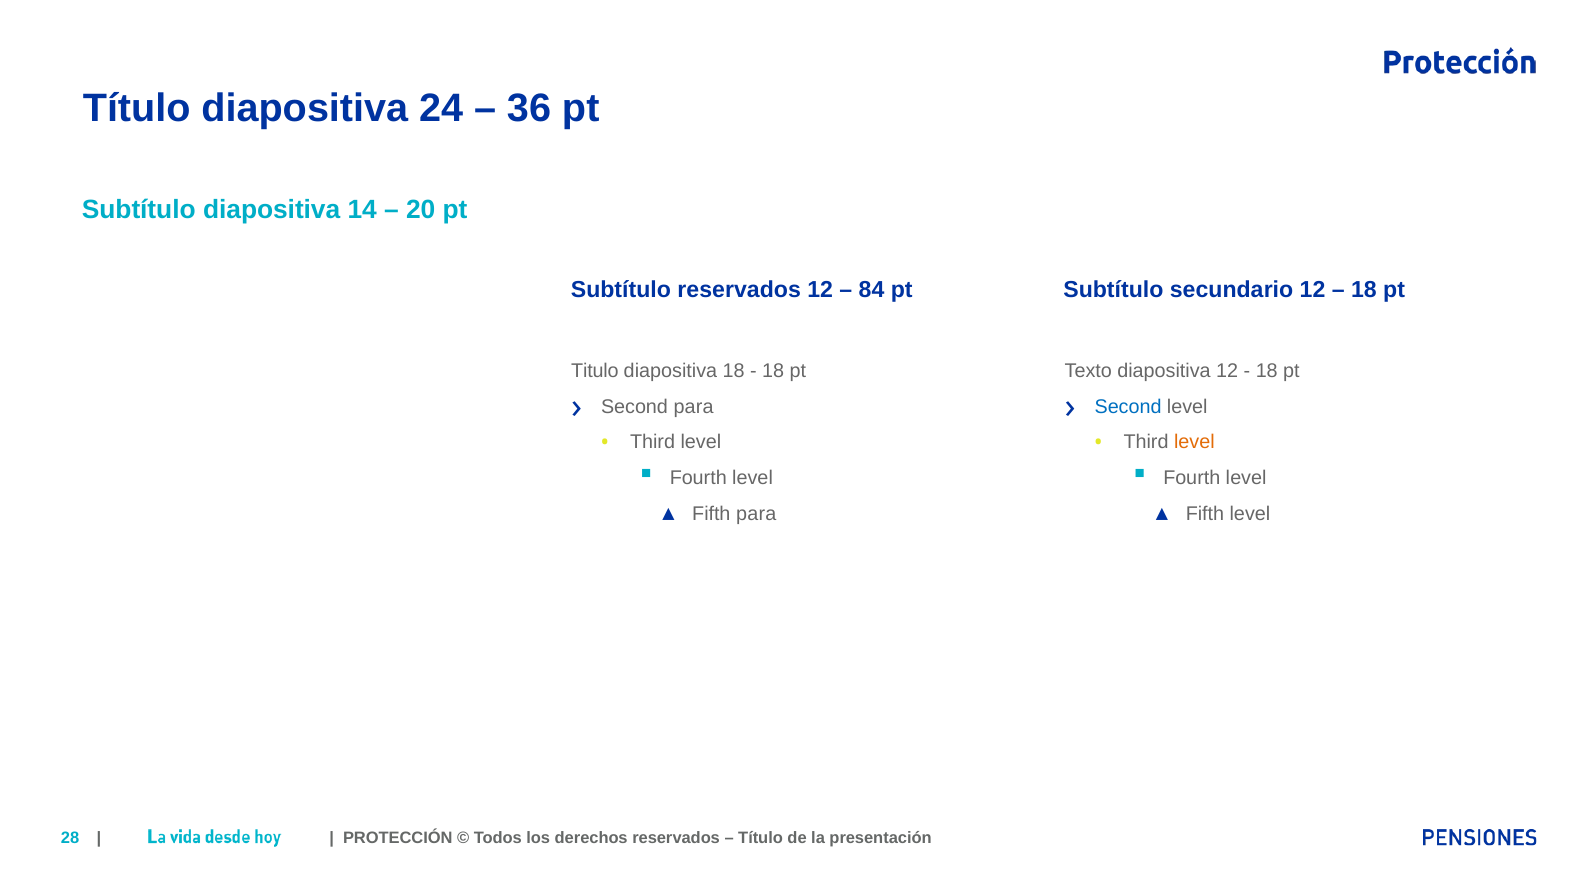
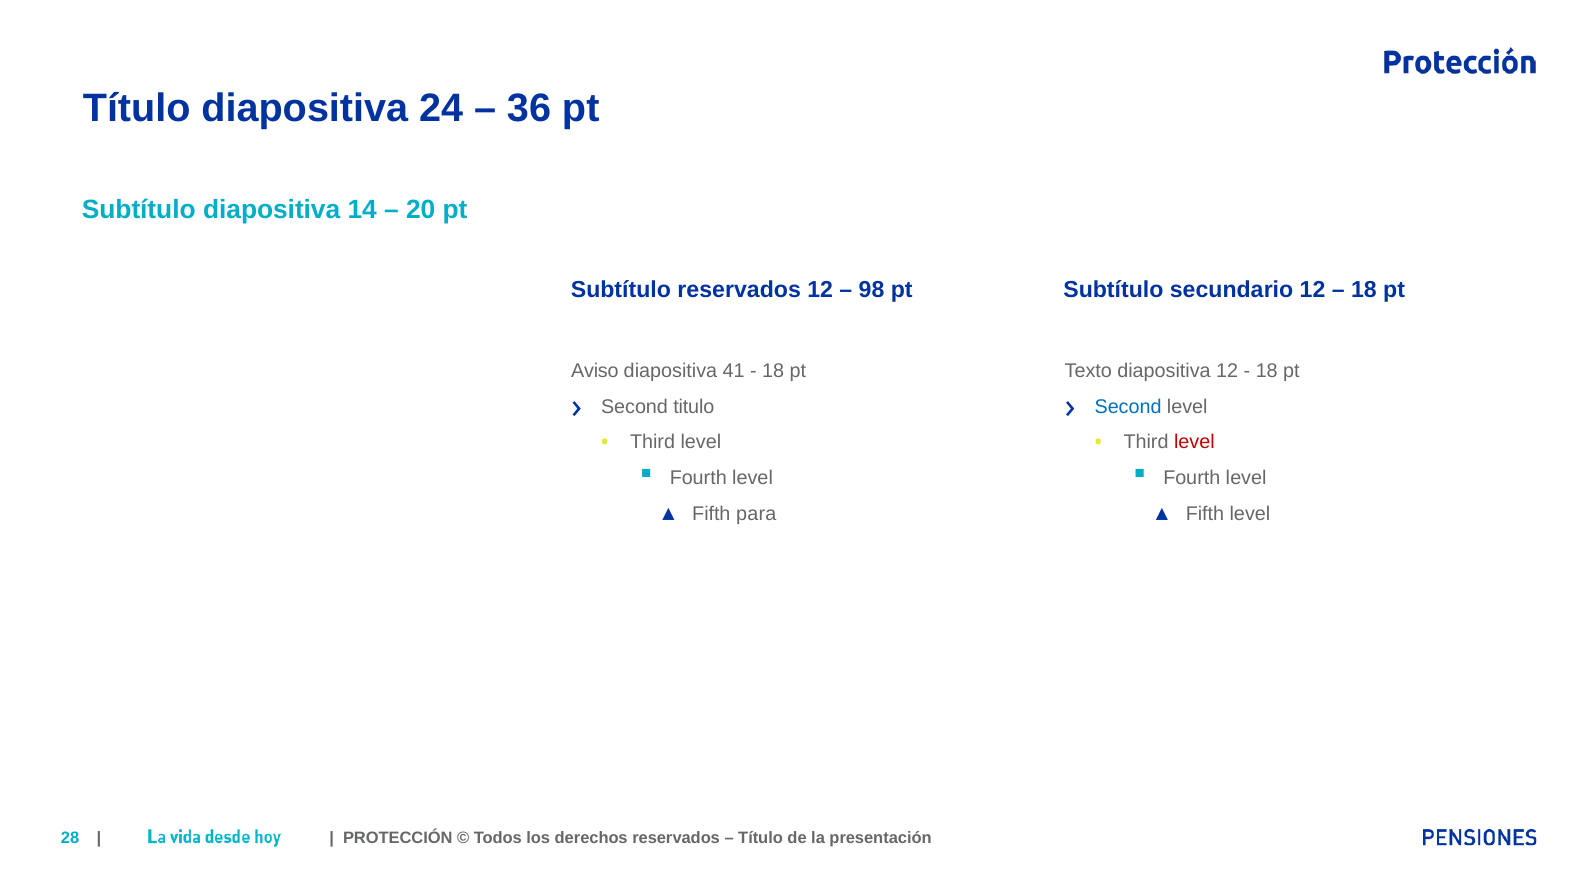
84: 84 -> 98 (872, 290)
Titulo: Titulo -> Aviso (595, 371)
diapositiva 18: 18 -> 41 (734, 371)
Second para: para -> titulo (694, 406)
level colour: orange -> red (1194, 442)
